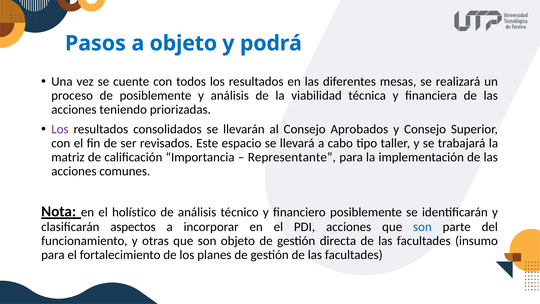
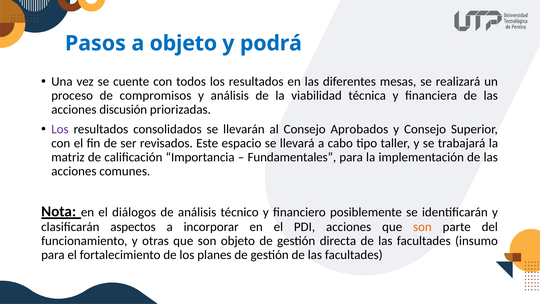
de posiblemente: posiblemente -> compromisos (155, 96)
teniendo: teniendo -> discusión (123, 110)
Representante: Representante -> Fundamentales (292, 157)
holístico: holístico -> diálogos (134, 212)
son colour: blue -> orange (422, 227)
